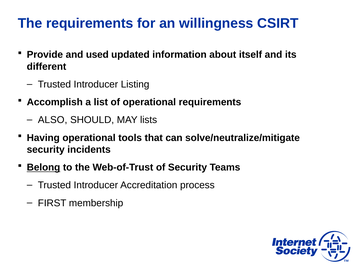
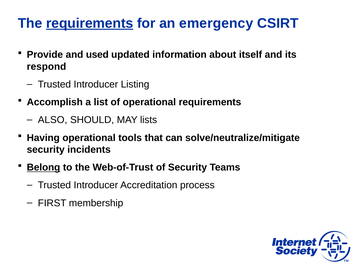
requirements underline: none -> present (90, 23)
willingness: willingness -> emergency (216, 23)
different: different -> respond (46, 66)
